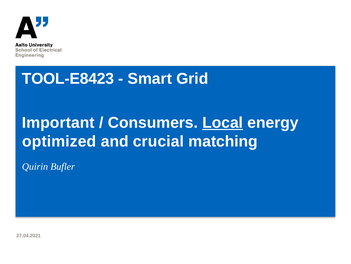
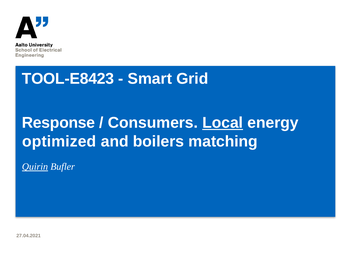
Important: Important -> Response (58, 122)
crucial: crucial -> boilers (159, 141)
Quirin underline: none -> present (35, 166)
